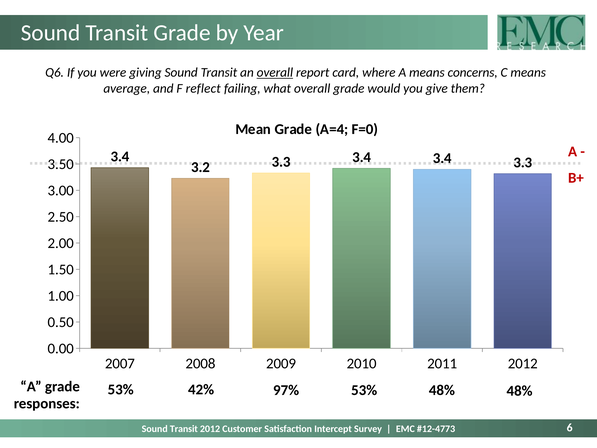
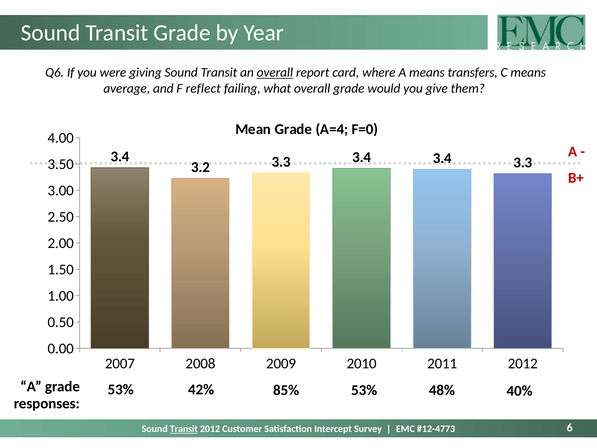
concerns: concerns -> transfers (473, 73)
97%: 97% -> 85% (286, 390)
48% 48%: 48% -> 40% (520, 391)
Transit underline: none -> present (184, 429)
